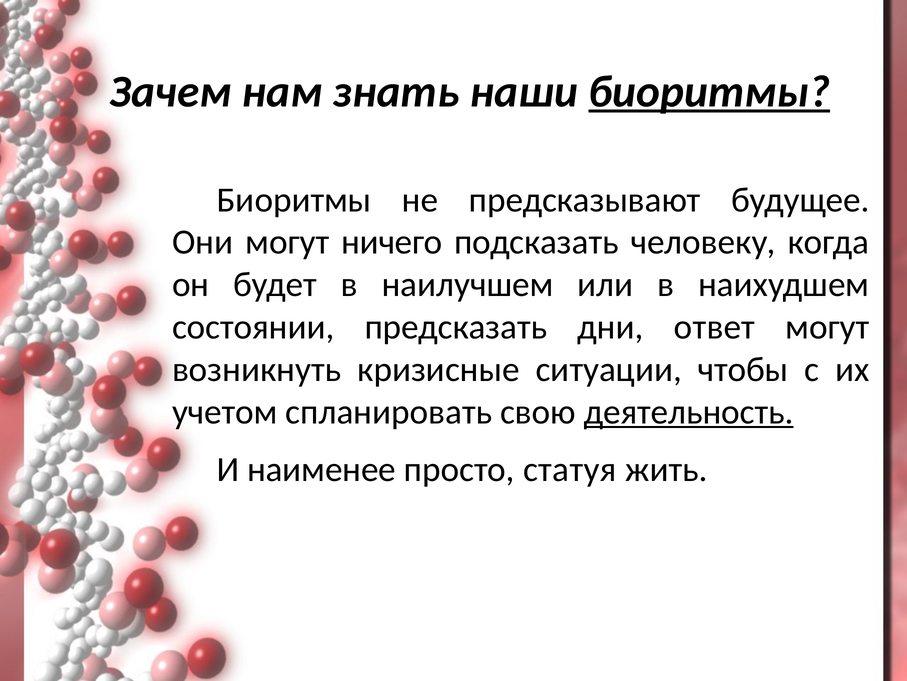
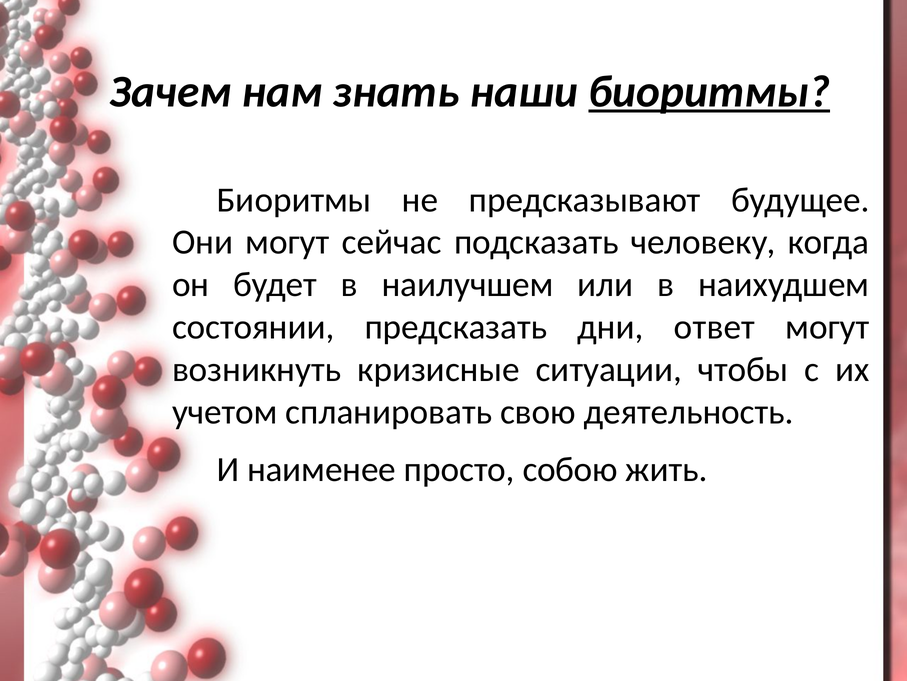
ничего: ничего -> сейчас (392, 242)
деятельность underline: present -> none (689, 411)
статуя: статуя -> собою (570, 469)
